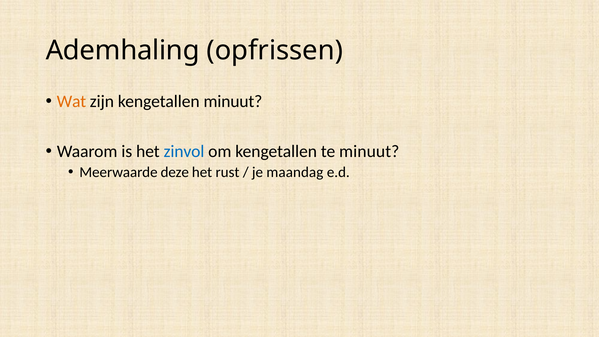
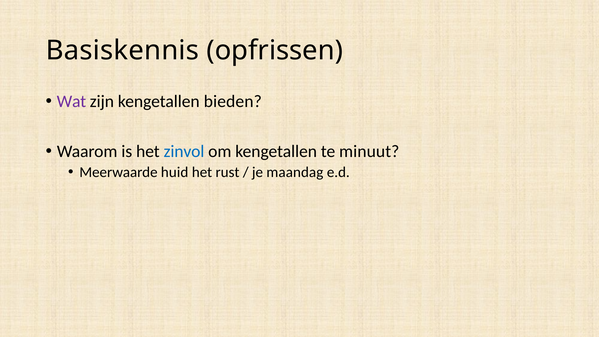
Ademhaling: Ademhaling -> Basiskennis (122, 50)
Wat colour: orange -> purple (71, 101)
kengetallen minuut: minuut -> bieden (233, 101)
deze: deze -> huid (175, 172)
